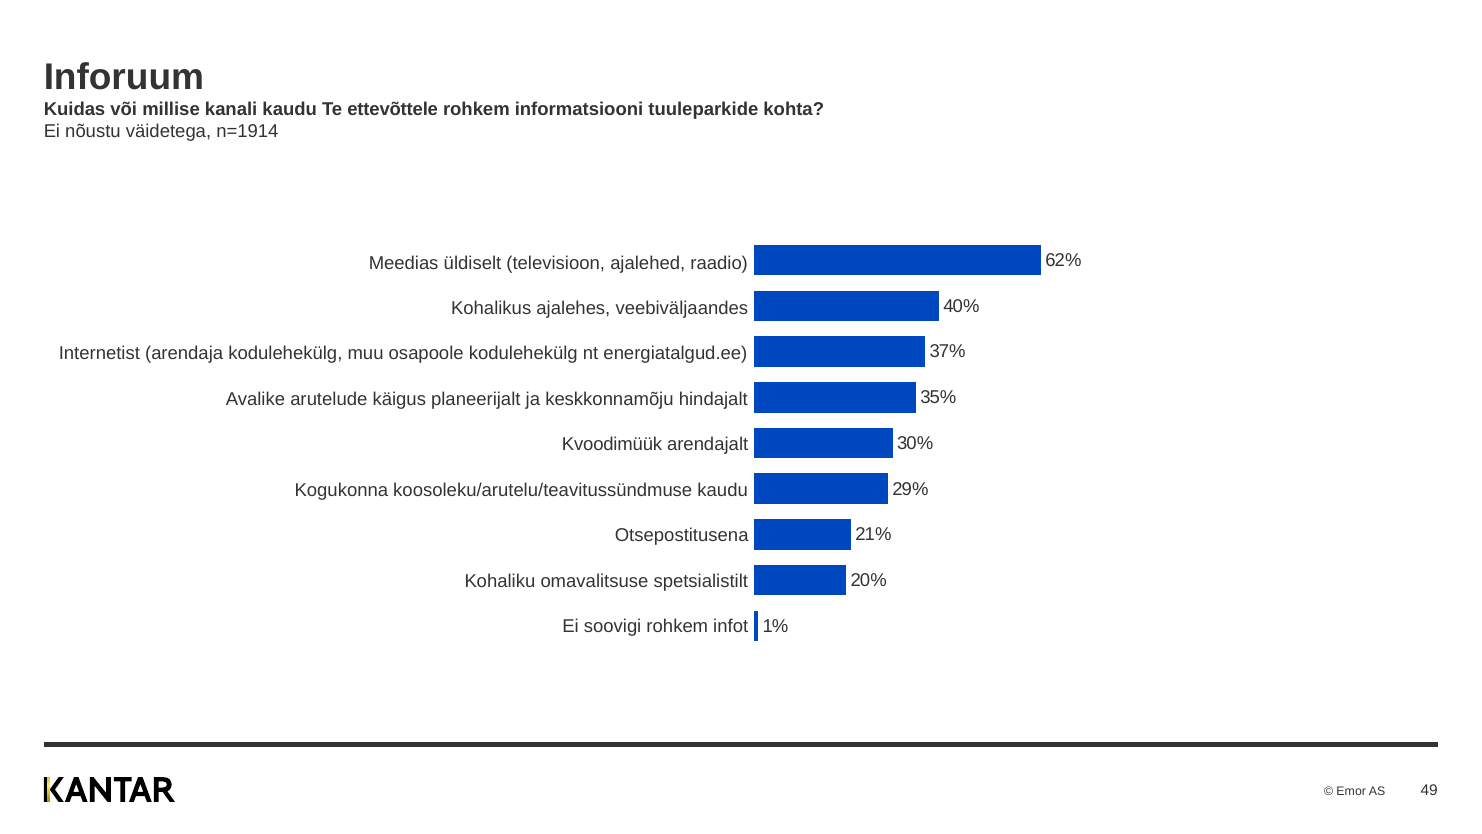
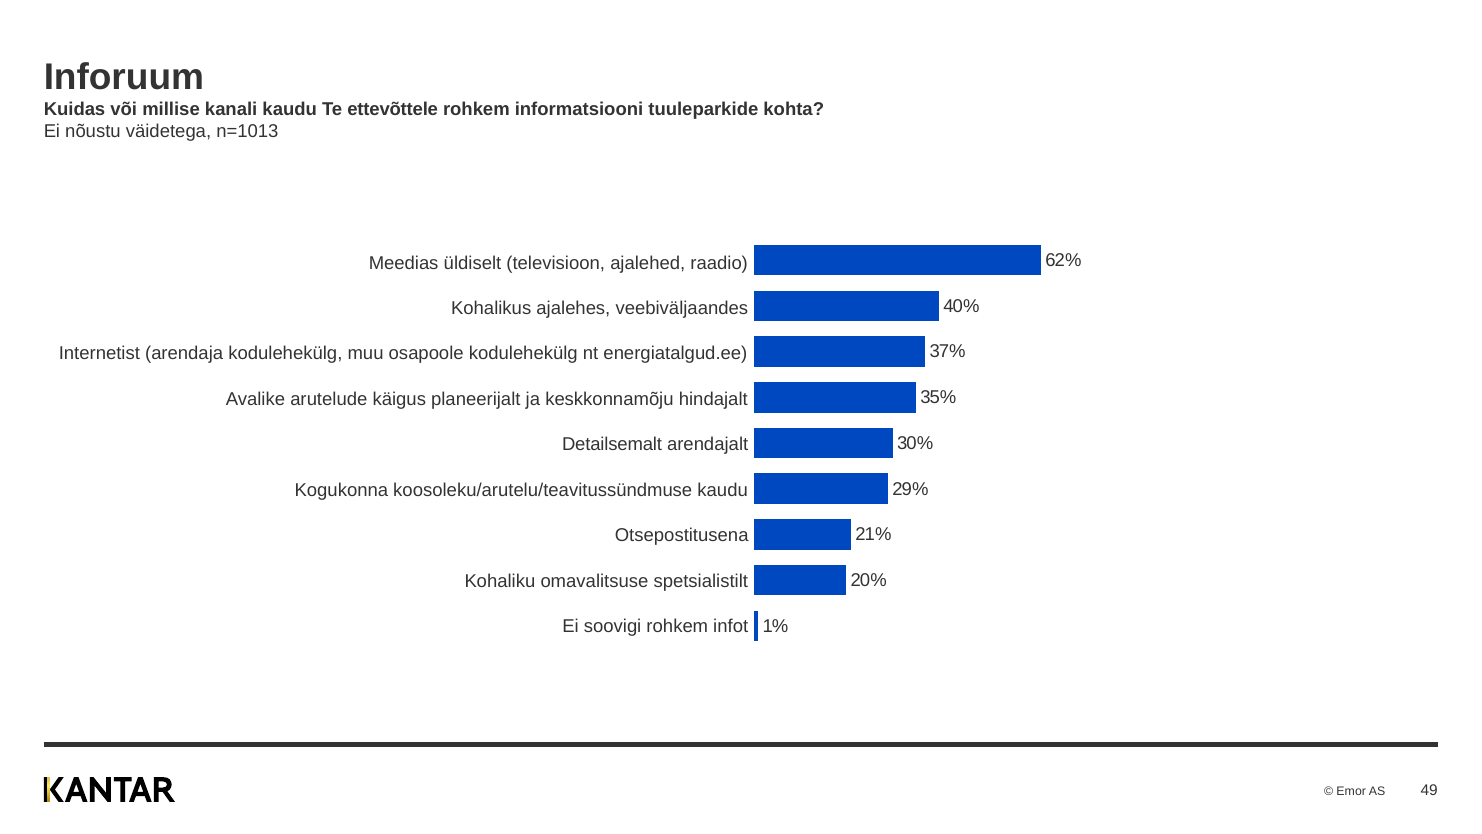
n=1914: n=1914 -> n=1013 (247, 131)
Kvoodimüük: Kvoodimüük -> Detailsemalt (612, 445)
